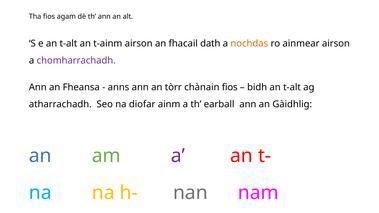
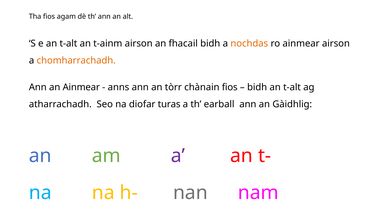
fhacail dath: dath -> bidh (210, 43)
chomharrachadh colour: purple -> orange (76, 61)
an Fheansa: Fheansa -> Ainmear (81, 87)
ainm: ainm -> turas (169, 104)
